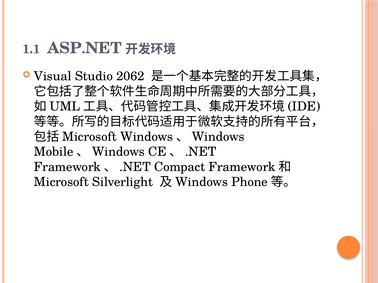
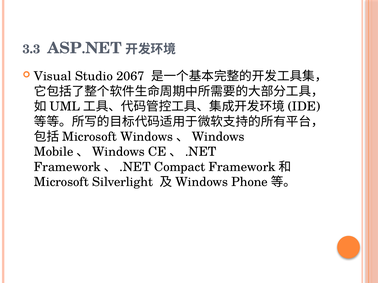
1.1: 1.1 -> 3.3 (31, 49)
2062: 2062 -> 2067 (130, 76)
